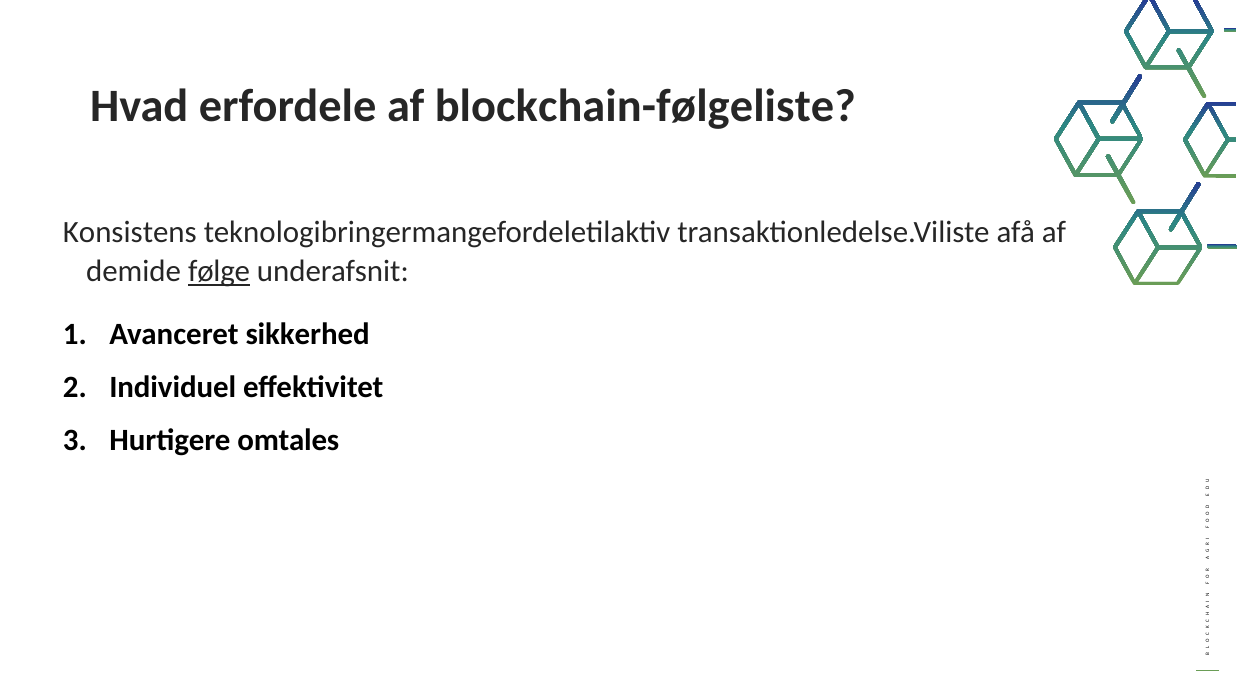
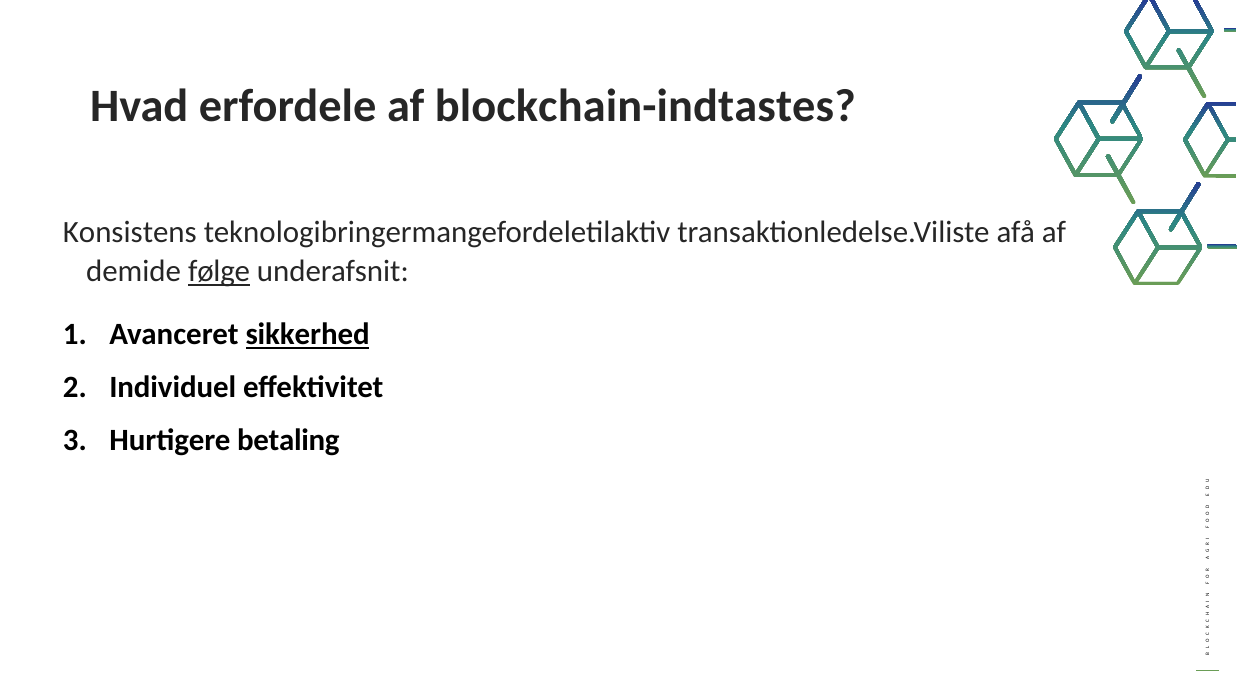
blockchain-følgeliste: blockchain-følgeliste -> blockchain-indtastes (645, 107)
sikkerhed underline: none -> present (308, 335)
omtales: omtales -> betaling (288, 440)
